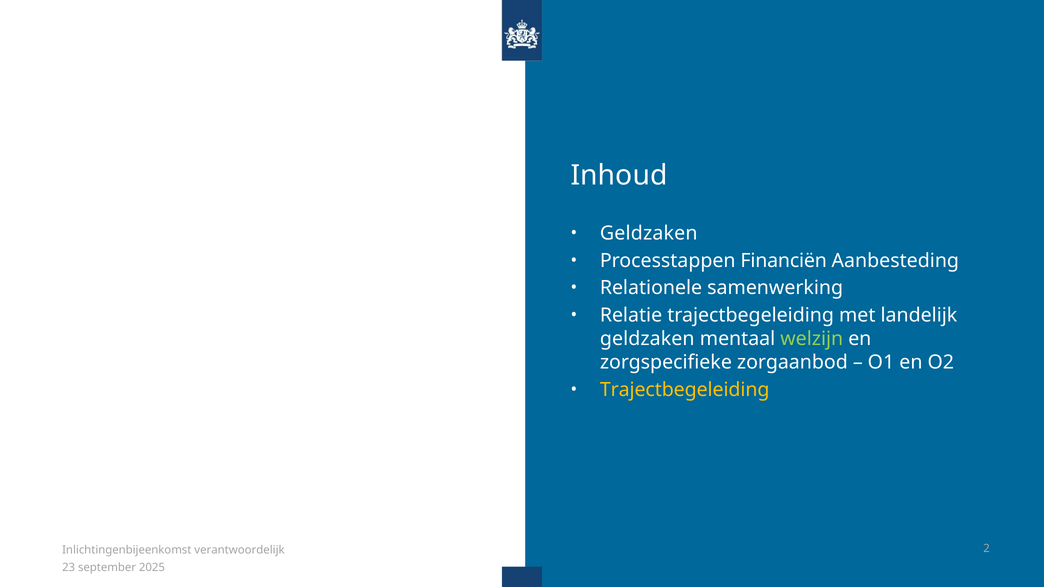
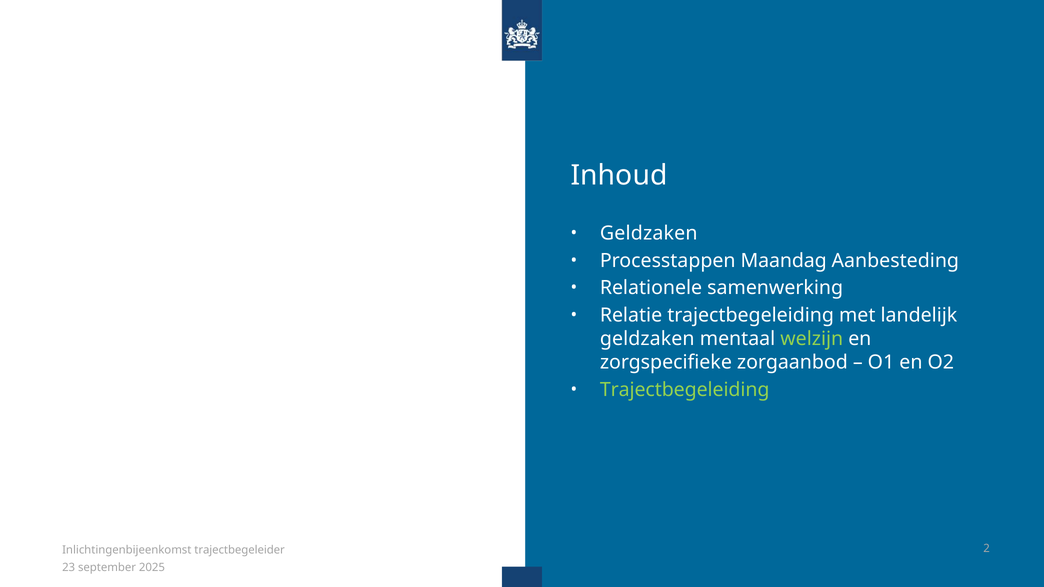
Financiën: Financiën -> Maandag (784, 261)
Trajectbegeleiding colour: yellow -> light green (685, 390)
verantwoordelijk: verantwoordelijk -> trajectbegeleider (240, 550)
